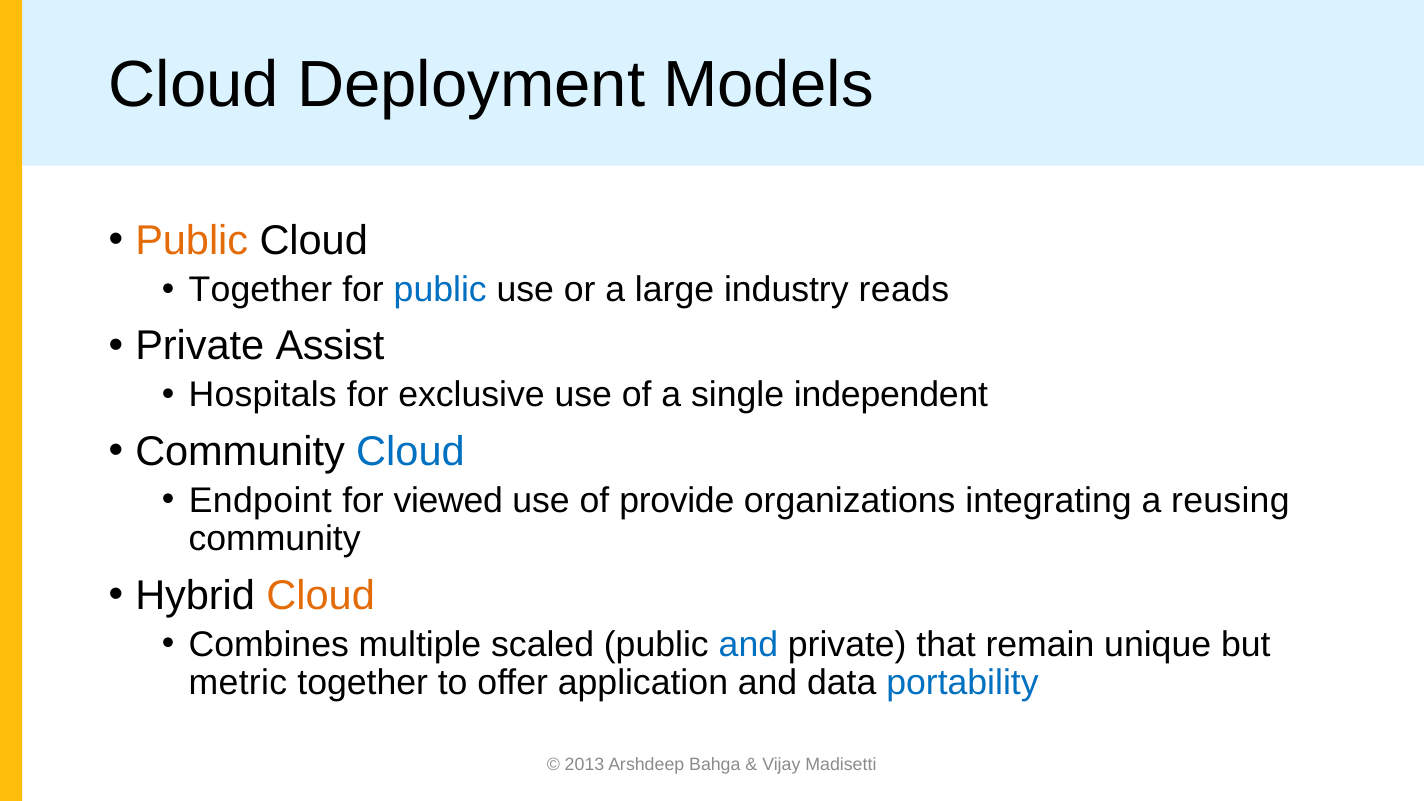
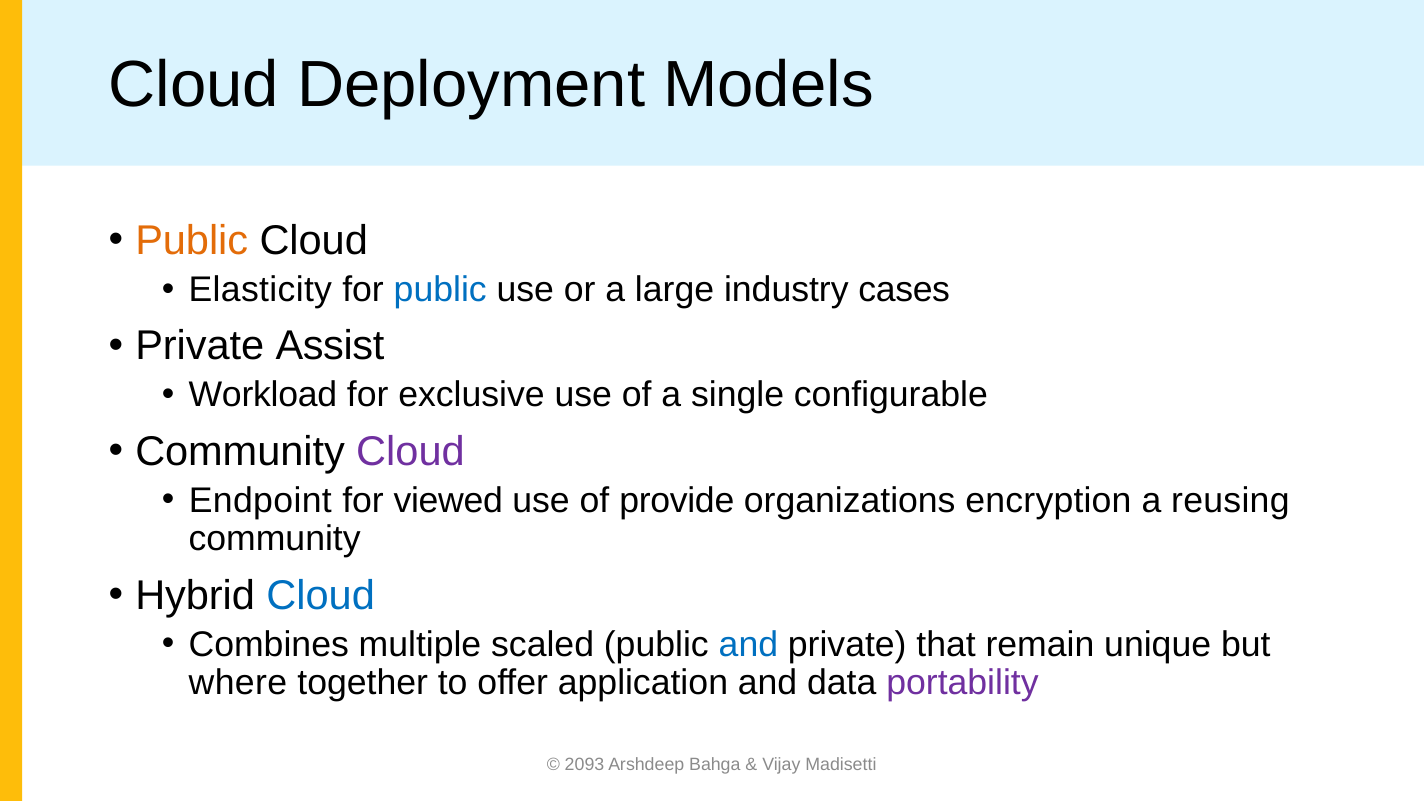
Together: Together -> Elasticity (260, 290)
reads: reads -> cases (904, 290)
Hospitals: Hospitals -> Workload (263, 395)
independent: independent -> conﬁgurable (891, 395)
Cloud colour: blue -> purple (410, 452)
integrating: integrating -> encryption (1048, 501)
Cloud colour: orange -> blue (321, 595)
metric: metric -> where (238, 683)
portability colour: blue -> purple (962, 683)
2013: 2013 -> 2093 (585, 765)
